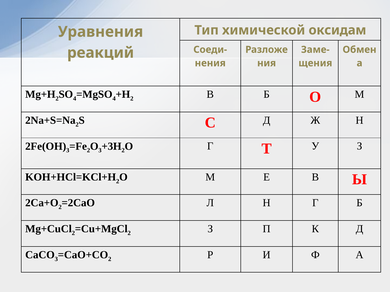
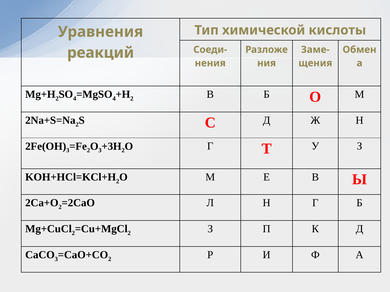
оксидам: оксидам -> кислоты (337, 30)
